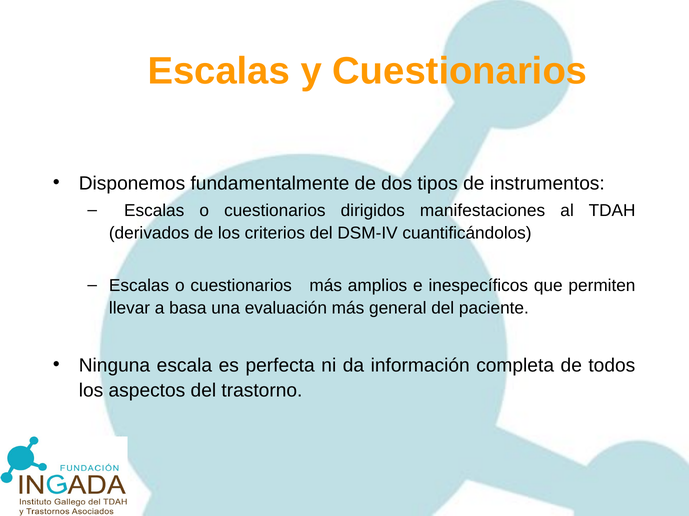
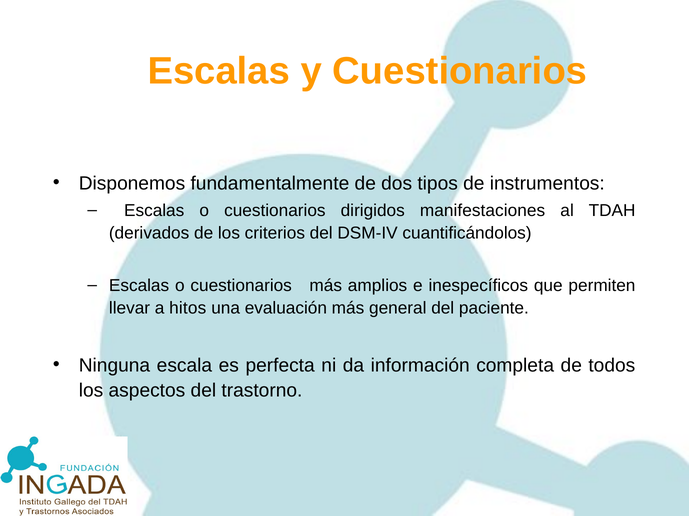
basa: basa -> hitos (188, 309)
